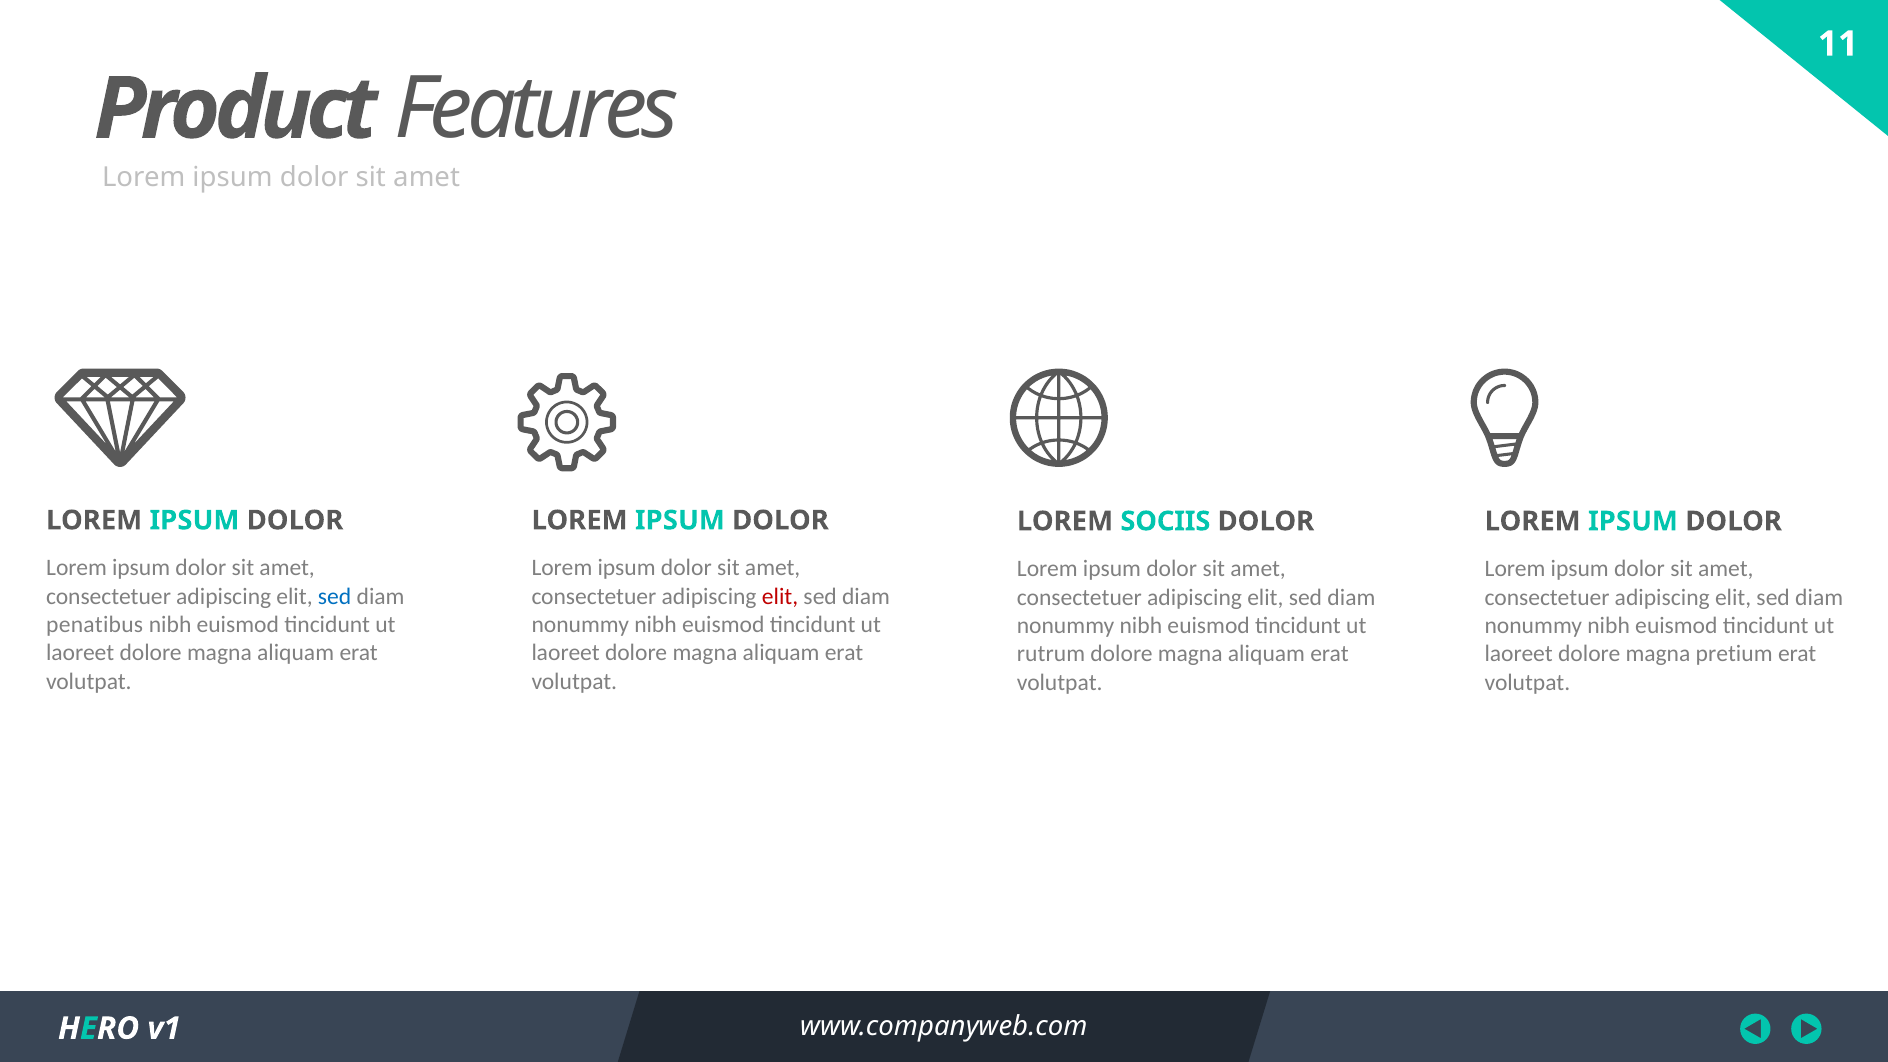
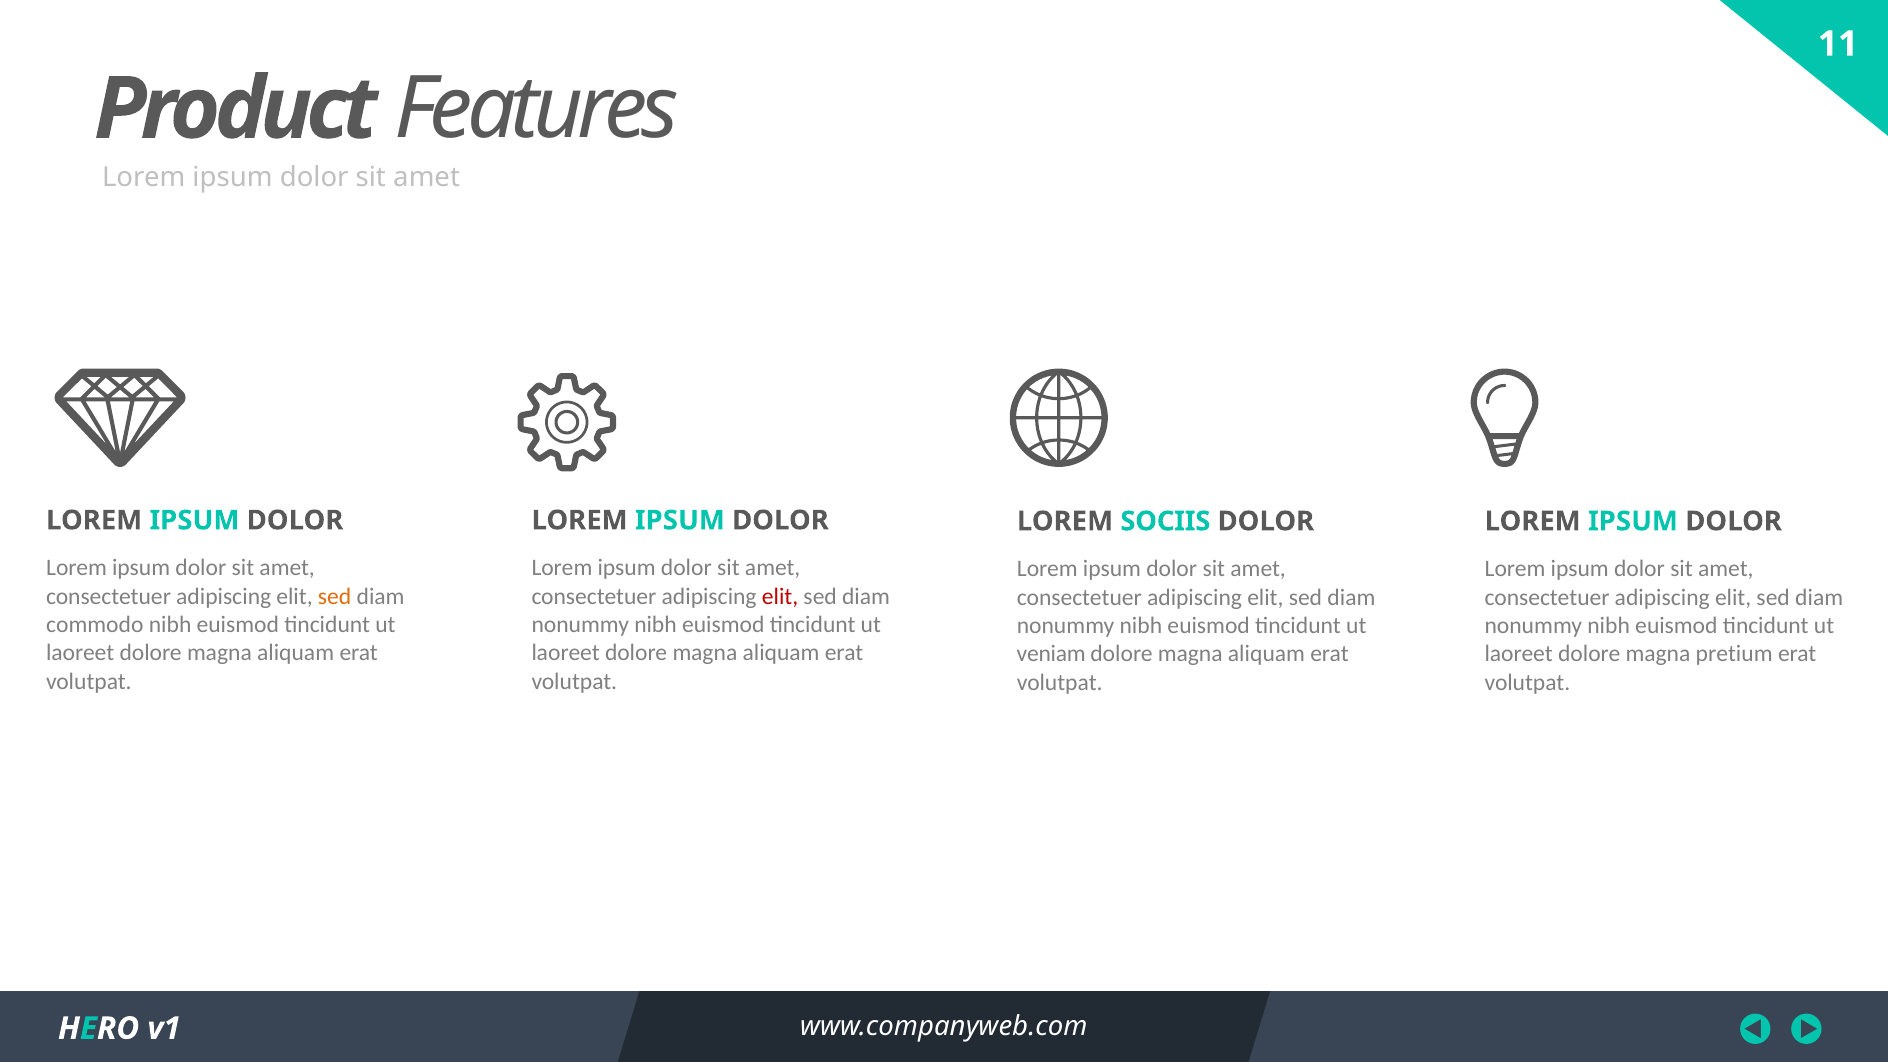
sed colour: blue -> orange (335, 596)
penatibus: penatibus -> commodo (95, 625)
rutrum: rutrum -> veniam (1051, 654)
